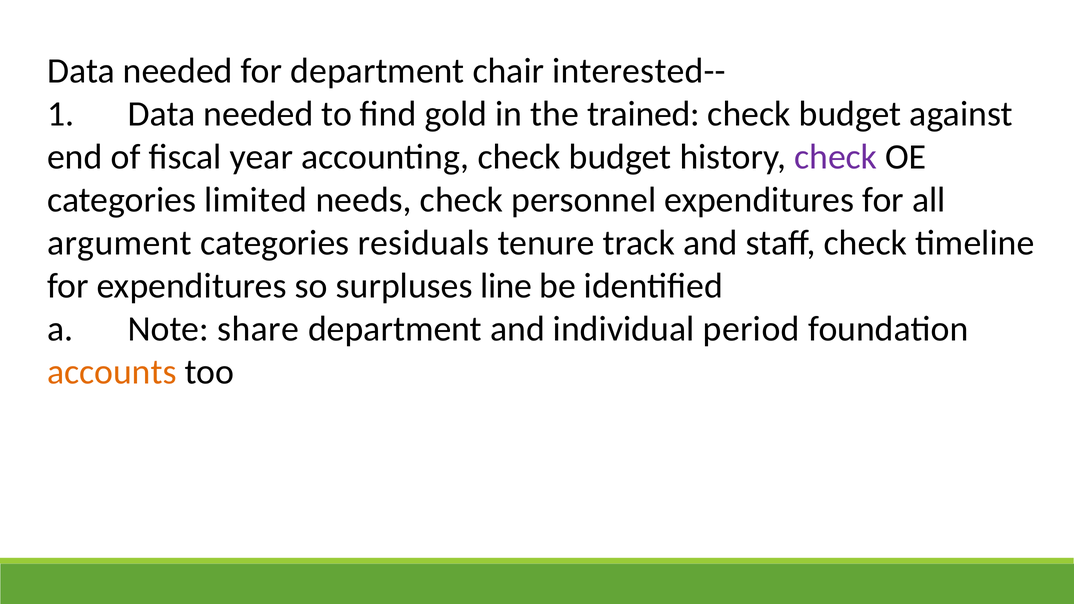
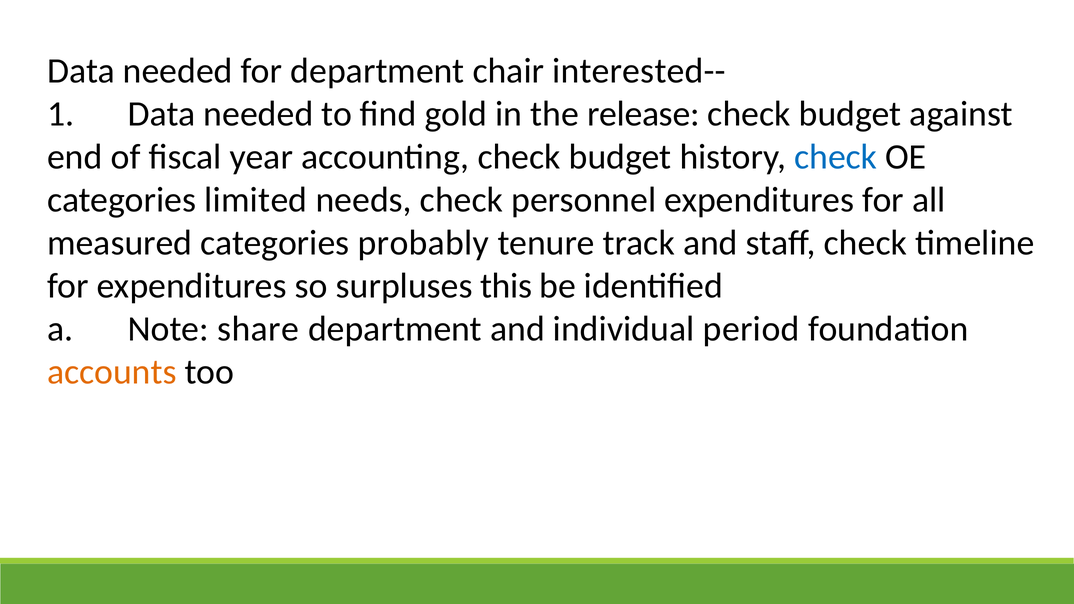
trained: trained -> release (643, 114)
check colour: purple -> blue (836, 157)
argument: argument -> measured (120, 243)
residuals: residuals -> probably (423, 243)
line: line -> this (506, 286)
